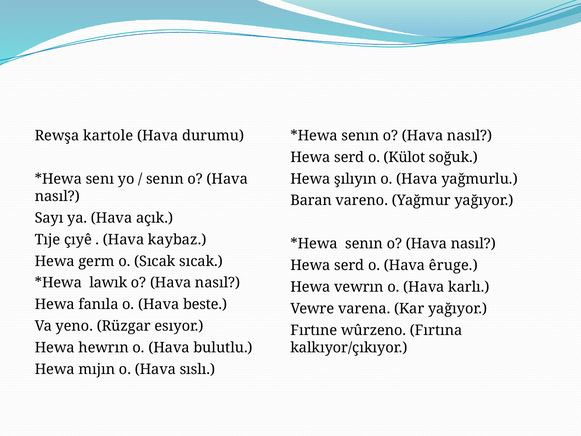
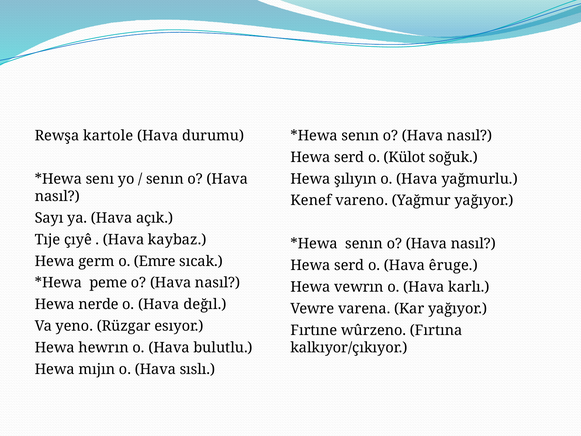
Baran: Baran -> Kenef (311, 200)
o Sıcak: Sıcak -> Emre (155, 261)
lawık: lawık -> peme (108, 283)
fanıla: fanıla -> nerde (99, 304)
beste: beste -> değıl (205, 304)
